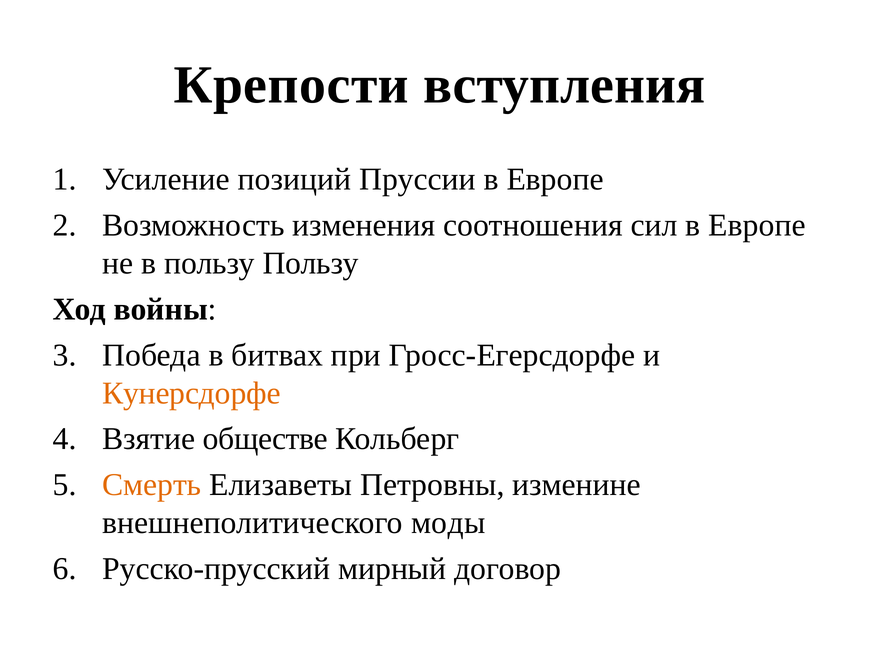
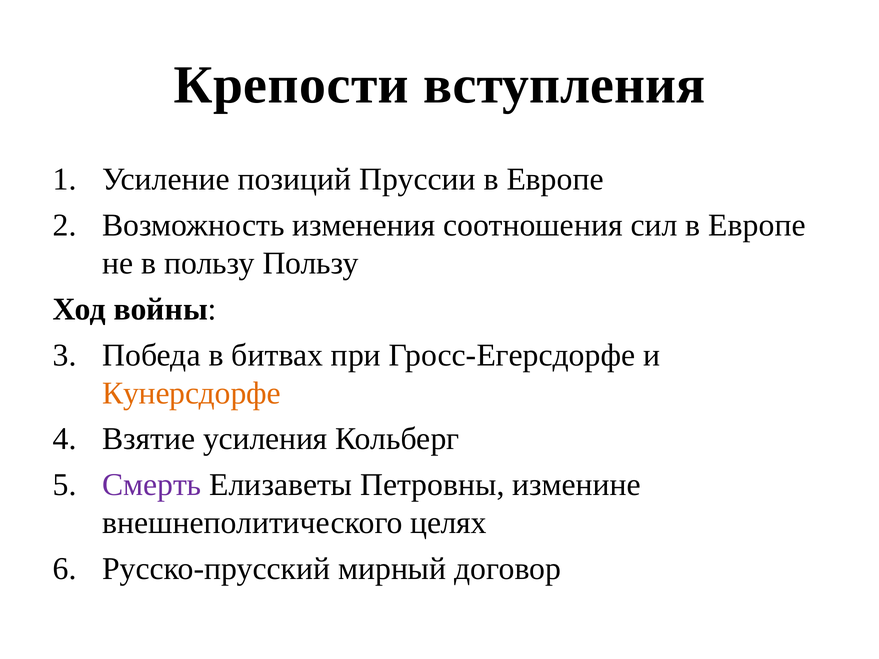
обществе: обществе -> усиления (265, 439)
Смерть colour: orange -> purple (152, 485)
моды: моды -> целях (448, 523)
